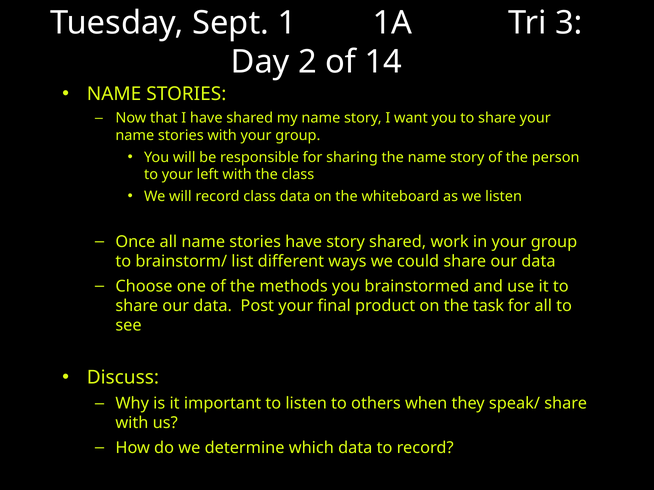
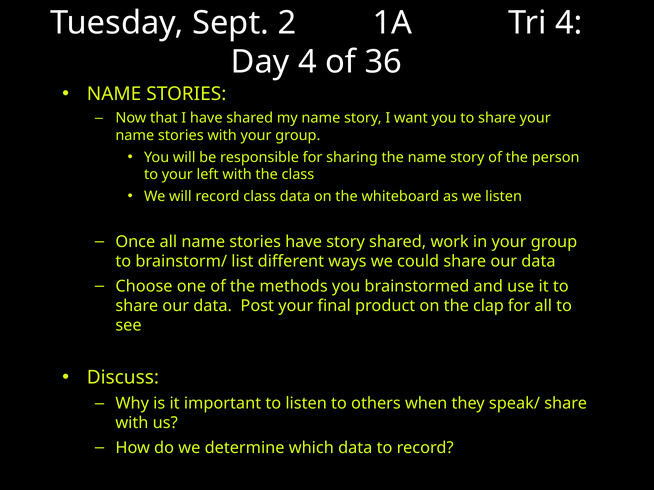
1: 1 -> 2 (287, 23)
Tri 3: 3 -> 4 (569, 23)
Day 2: 2 -> 4 (307, 62)
14: 14 -> 36 (383, 62)
task: task -> clap (489, 306)
